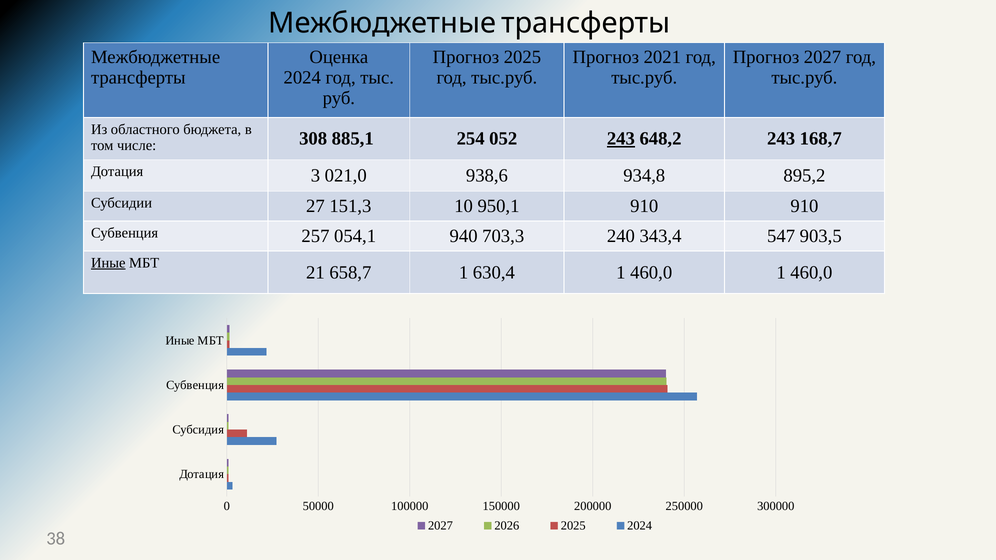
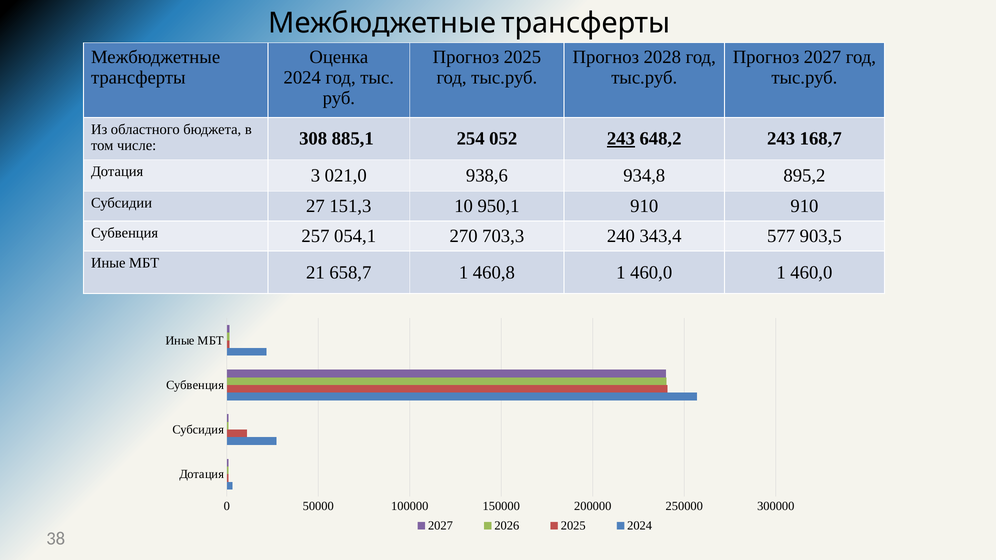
2021: 2021 -> 2028 (662, 57)
940: 940 -> 270 (464, 236)
547: 547 -> 577 (781, 236)
Иные underline: present -> none (108, 263)
630,4: 630,4 -> 460,8 (494, 272)
